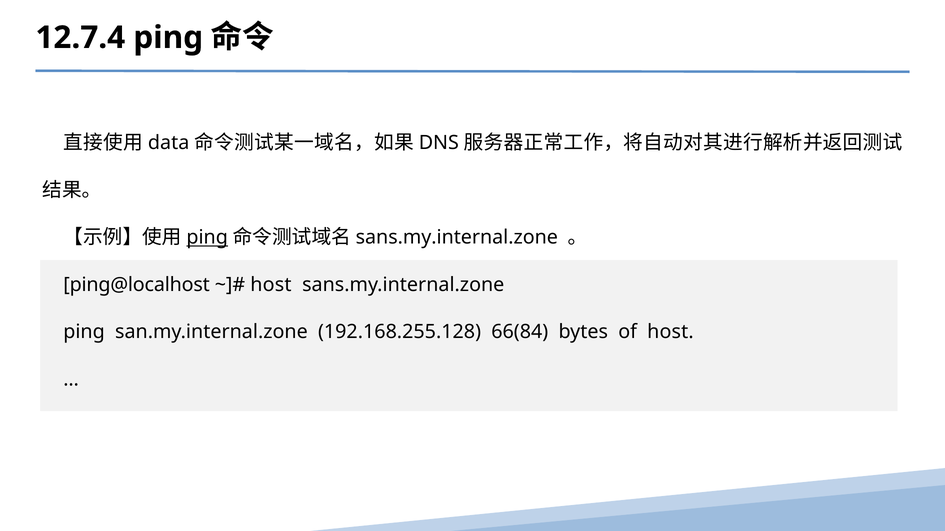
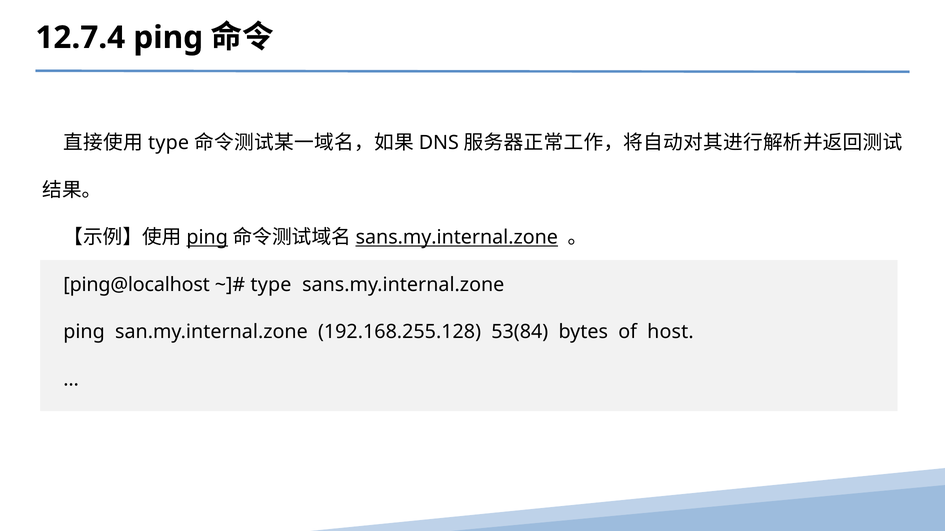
data: data -> type (169, 143)
sans.my.internal.zone underline: none -> present (457, 238)
host: host -> type (271, 285)
66(84: 66(84 -> 53(84 (520, 332)
